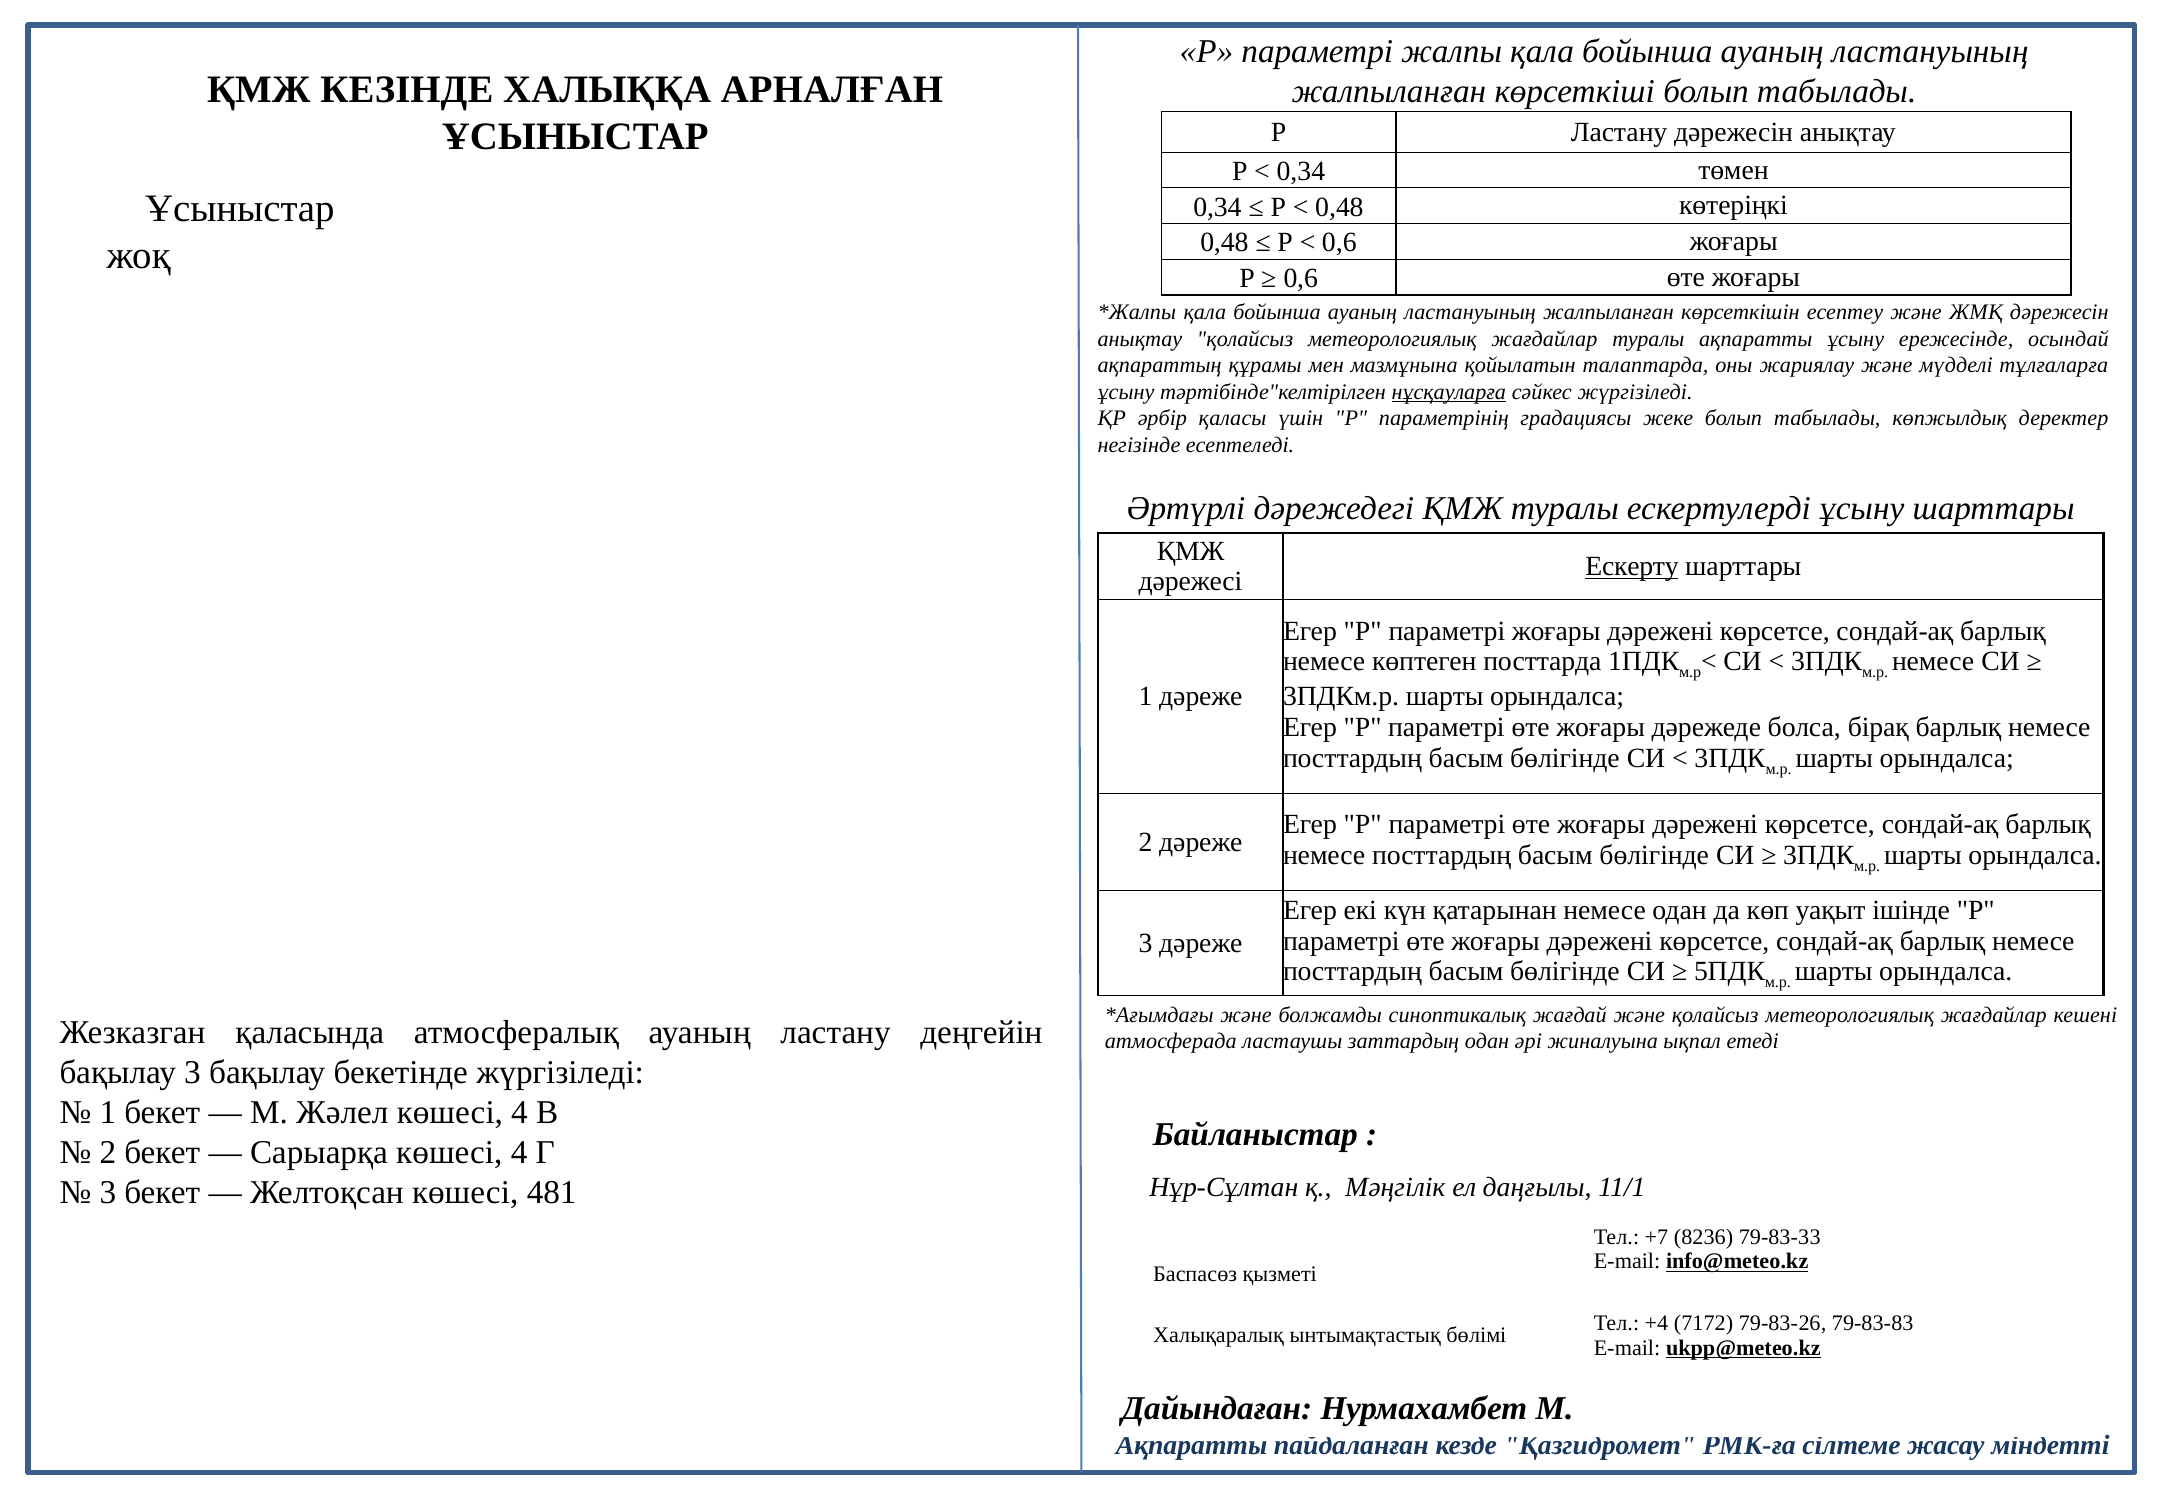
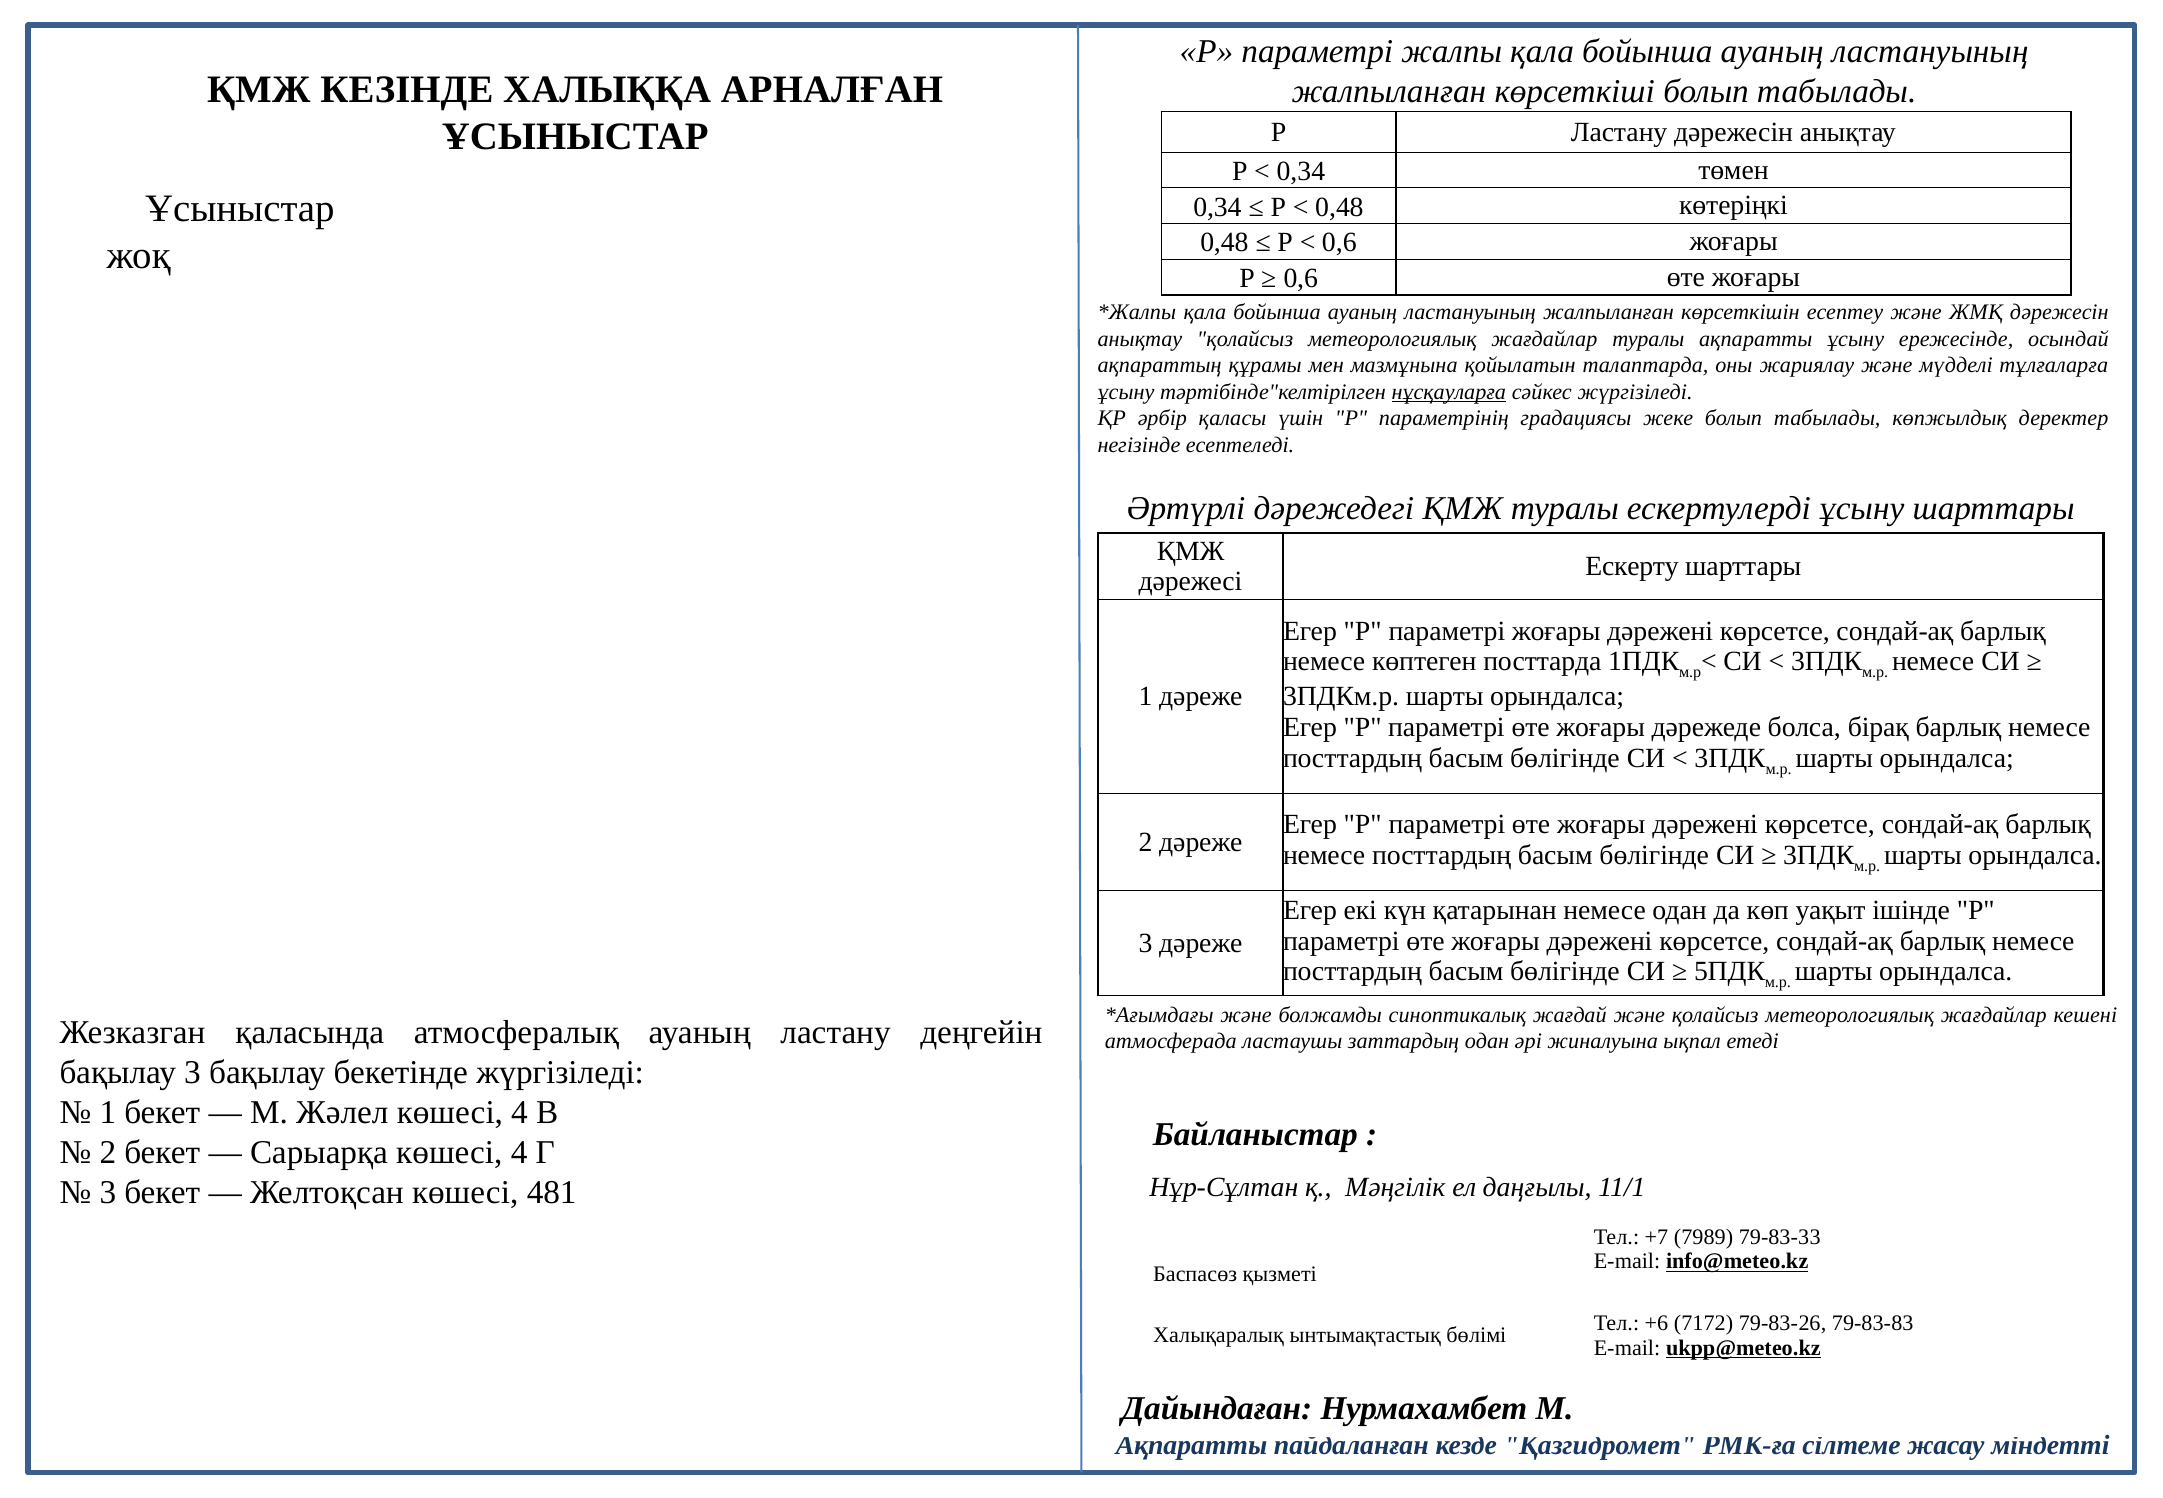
Ескерту underline: present -> none (1632, 566)
8236: 8236 -> 7989 (1704, 1236)
+4: +4 -> +6 (1656, 1323)
